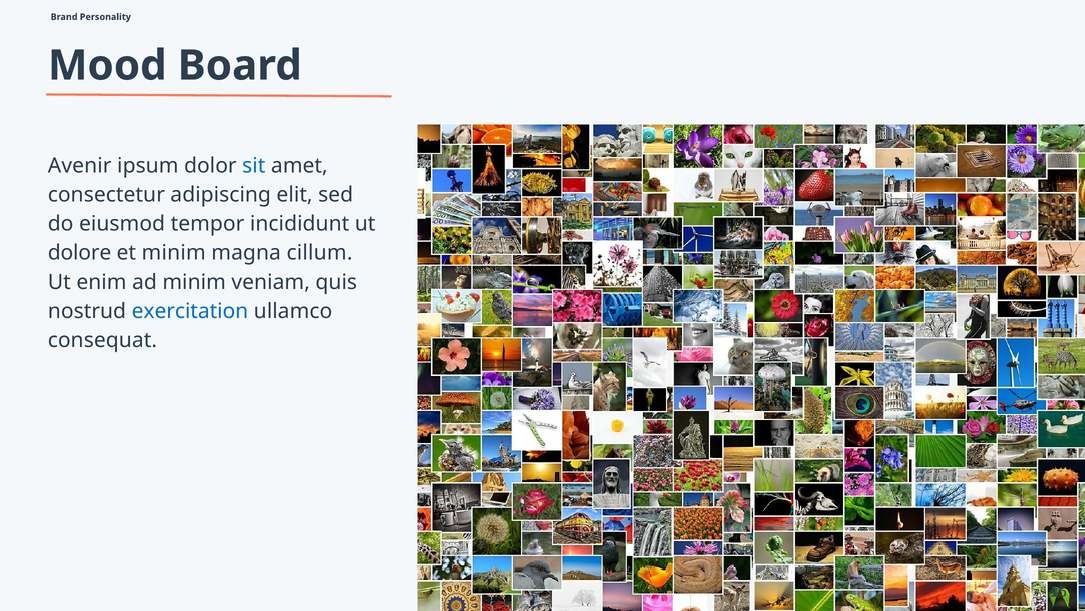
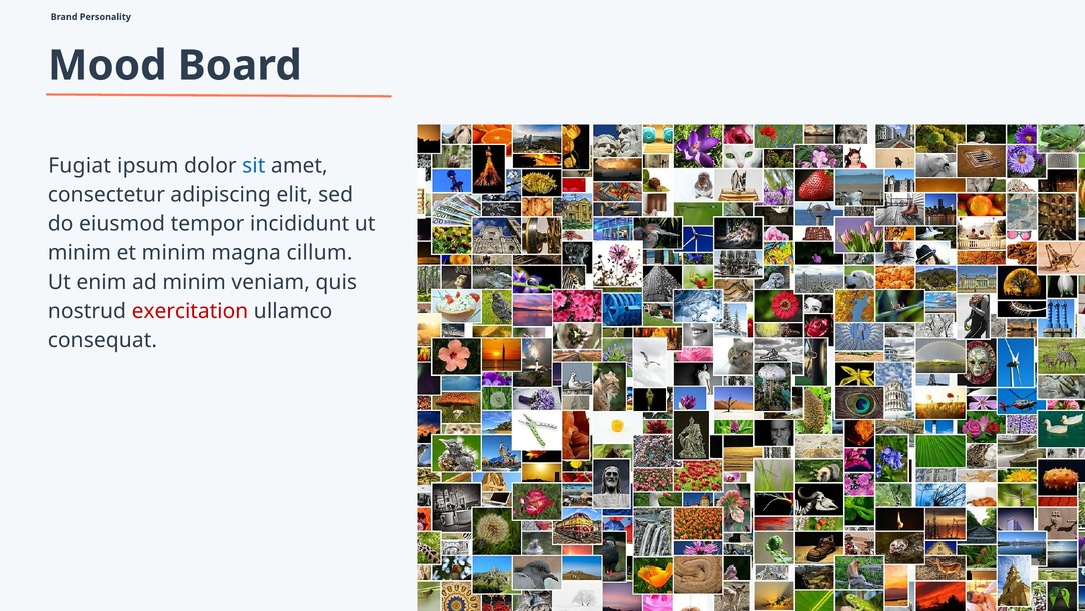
Avenir: Avenir -> Fugiat (80, 165)
dolore: dolore -> minim (79, 253)
exercitation colour: blue -> red (190, 311)
